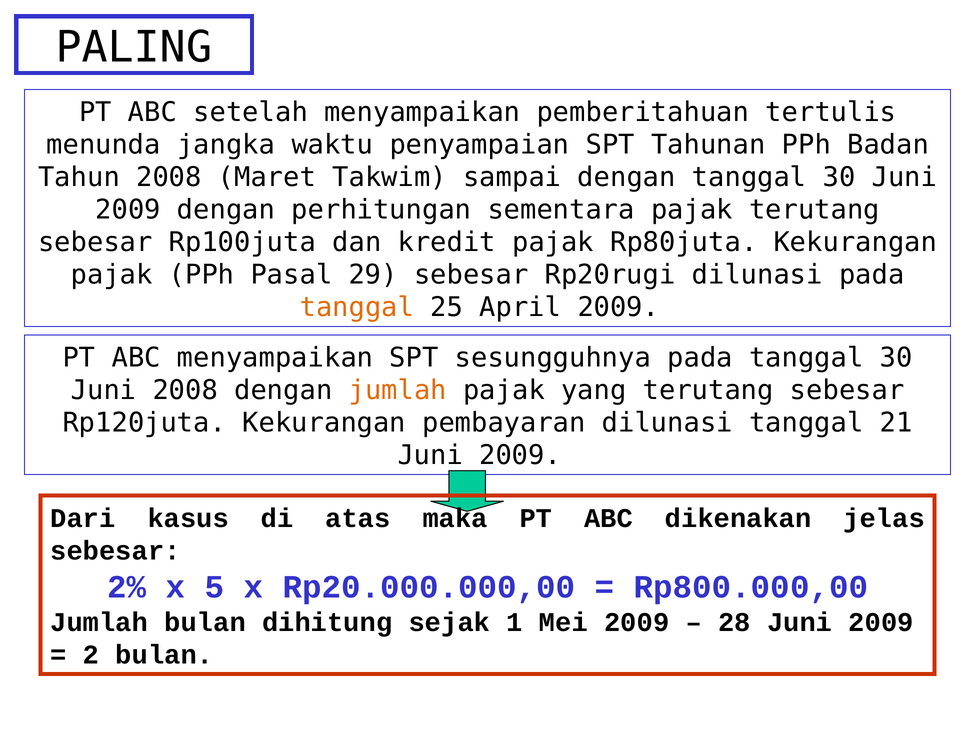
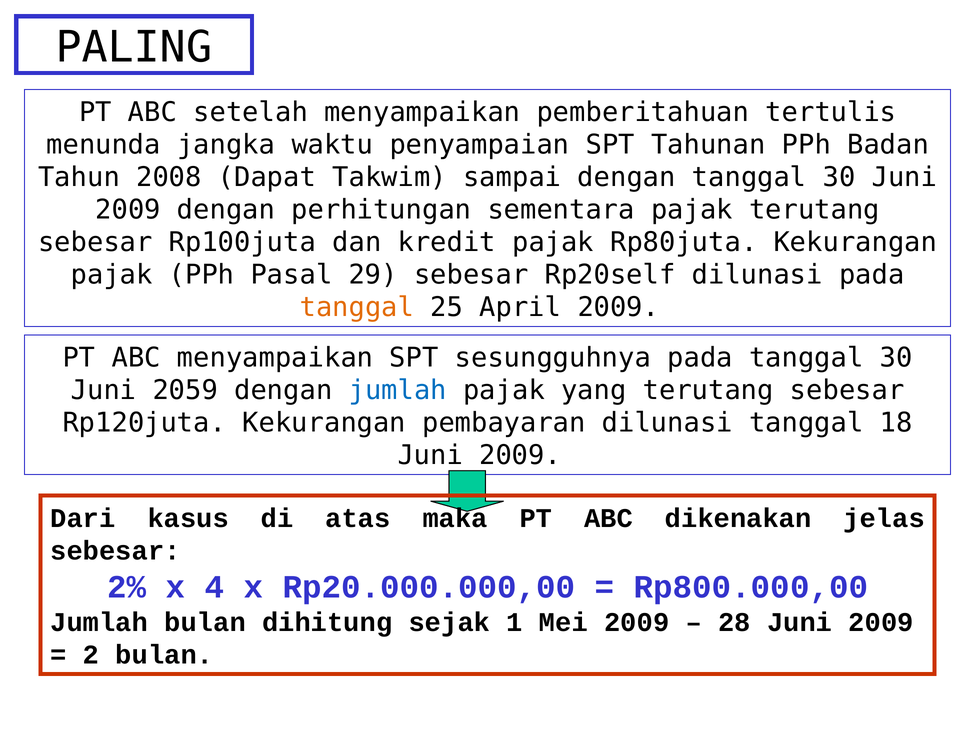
Maret: Maret -> Dapat (267, 177)
Rp20rugi: Rp20rugi -> Rp20self (610, 275)
Juni 2008: 2008 -> 2059 (185, 390)
jumlah colour: orange -> blue (398, 390)
21: 21 -> 18 (896, 423)
5: 5 -> 4 (215, 587)
